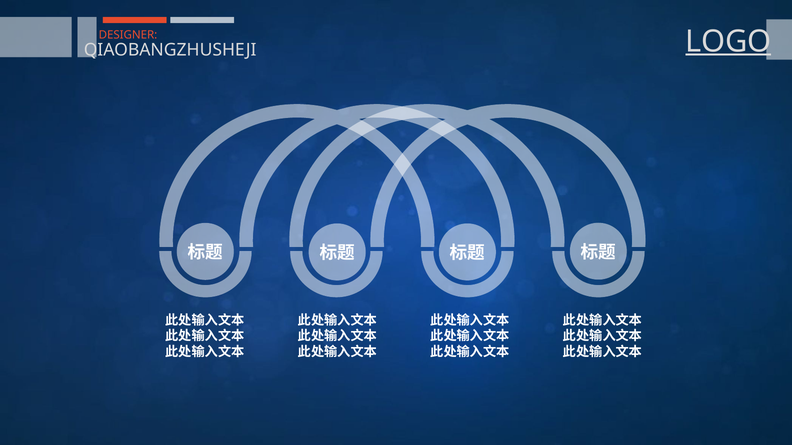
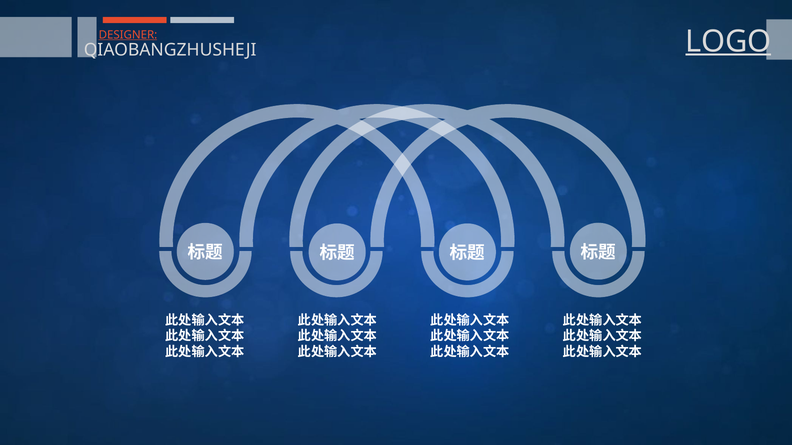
DESIGNER underline: none -> present (128, 35)
